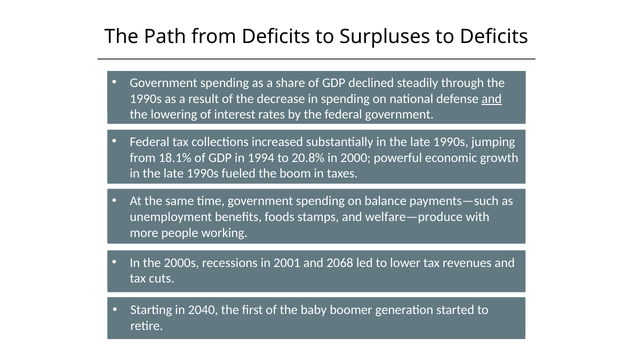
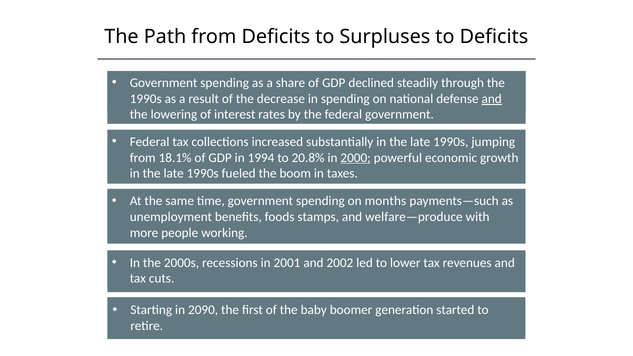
2000 underline: none -> present (356, 158)
balance: balance -> months (385, 201)
2068: 2068 -> 2002 (340, 263)
2040: 2040 -> 2090 (203, 310)
